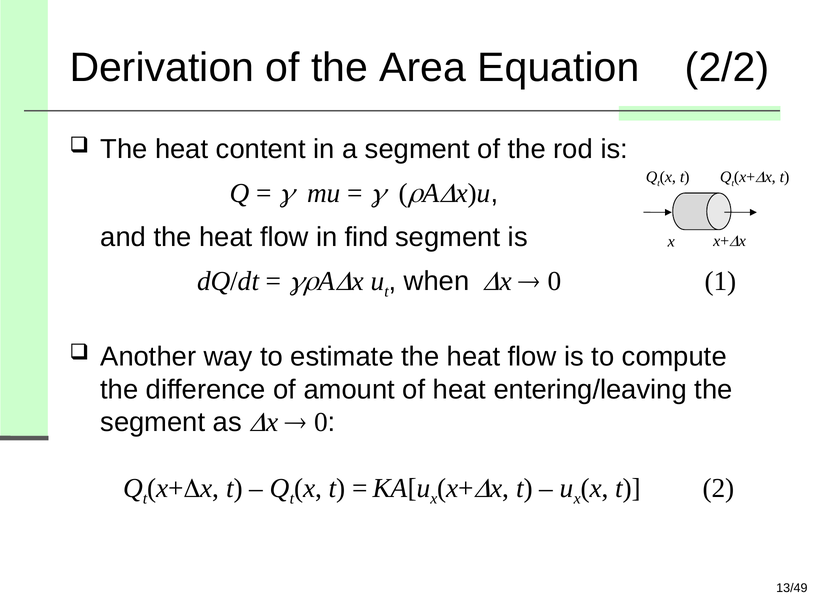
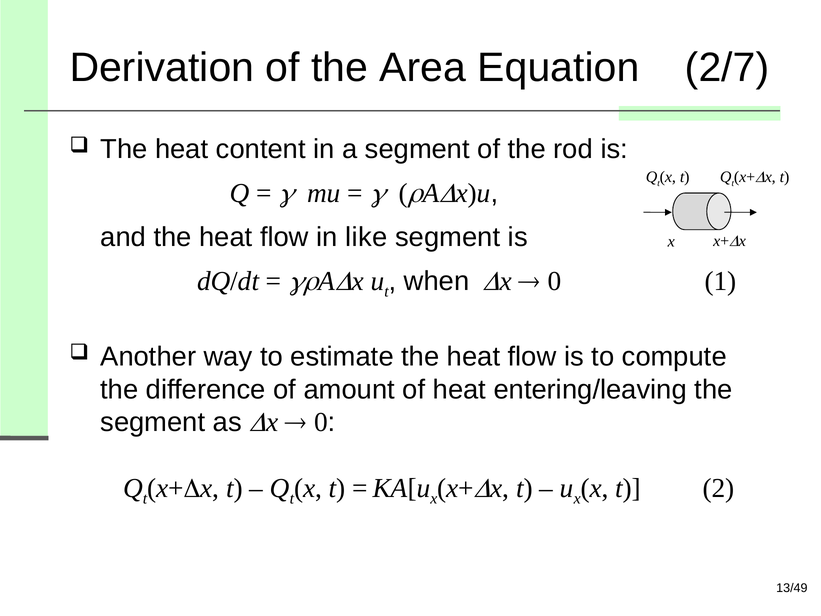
2/2: 2/2 -> 2/7 (727, 68)
find: find -> like (366, 237)
